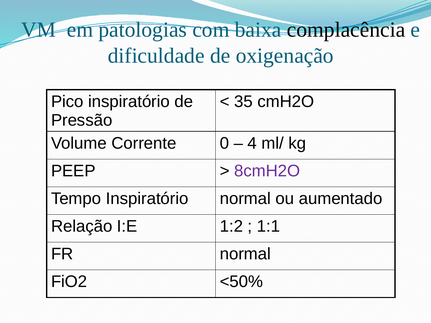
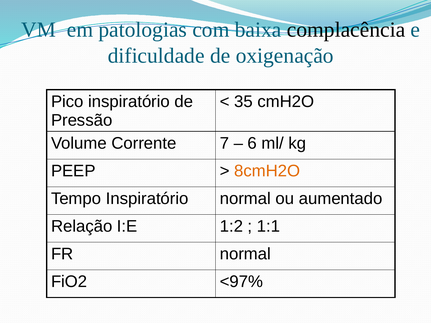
0: 0 -> 7 (224, 143)
4: 4 -> 6 (252, 143)
8cmH2O colour: purple -> orange (267, 171)
<50%: <50% -> <97% (241, 282)
